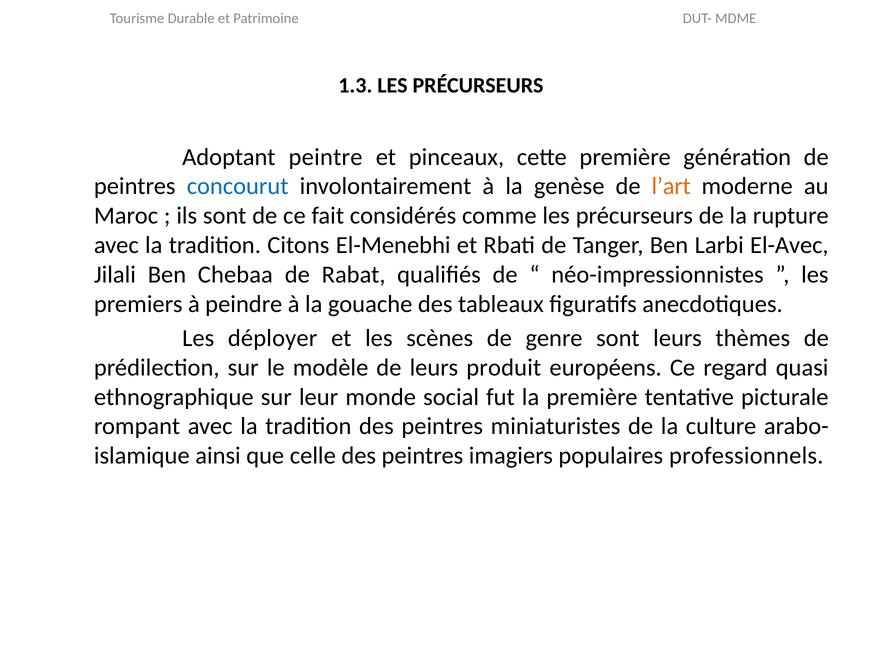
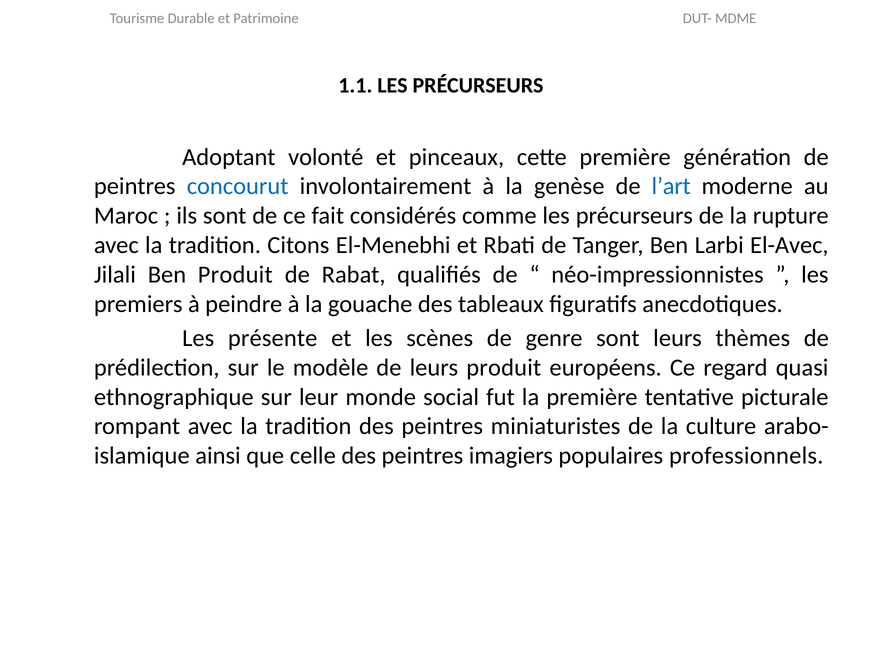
1.3: 1.3 -> 1.1 (355, 86)
peintre: peintre -> volonté (326, 157)
l’art colour: orange -> blue (671, 187)
Ben Chebaa: Chebaa -> Produit (235, 275)
déployer: déployer -> présente (273, 338)
